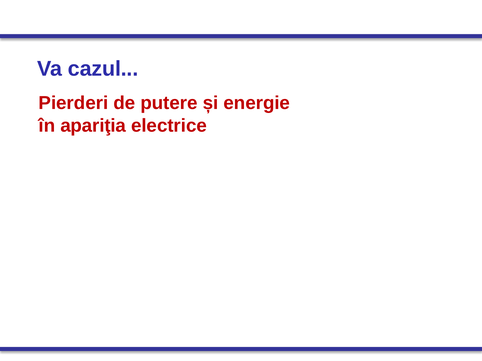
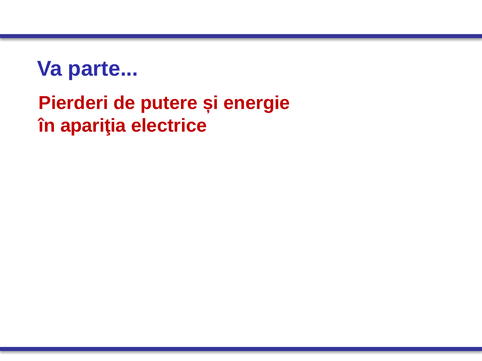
cazul: cazul -> parte (103, 69)
